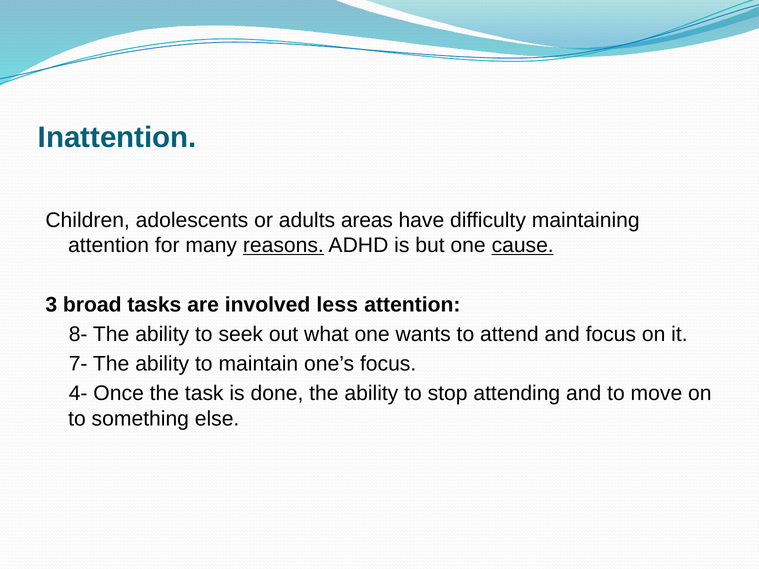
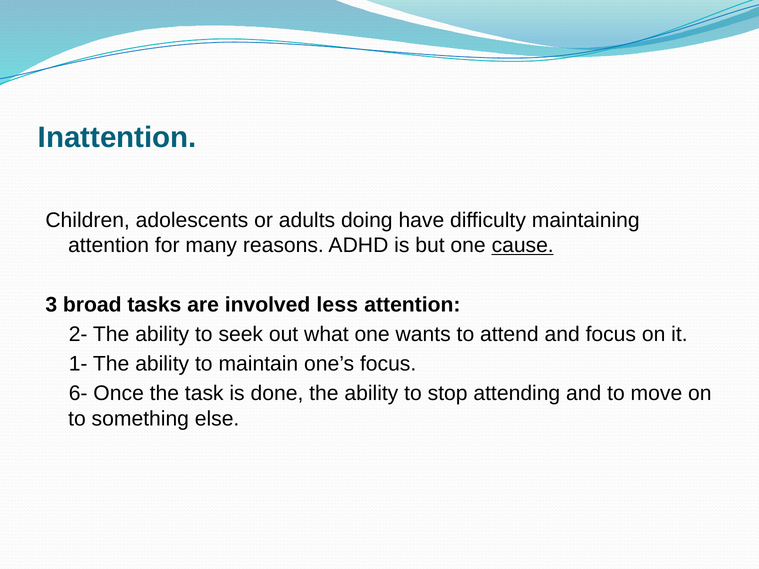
areas: areas -> doing (367, 220)
reasons underline: present -> none (283, 246)
8-: 8- -> 2- (78, 334)
7-: 7- -> 1- (78, 364)
4-: 4- -> 6- (78, 393)
